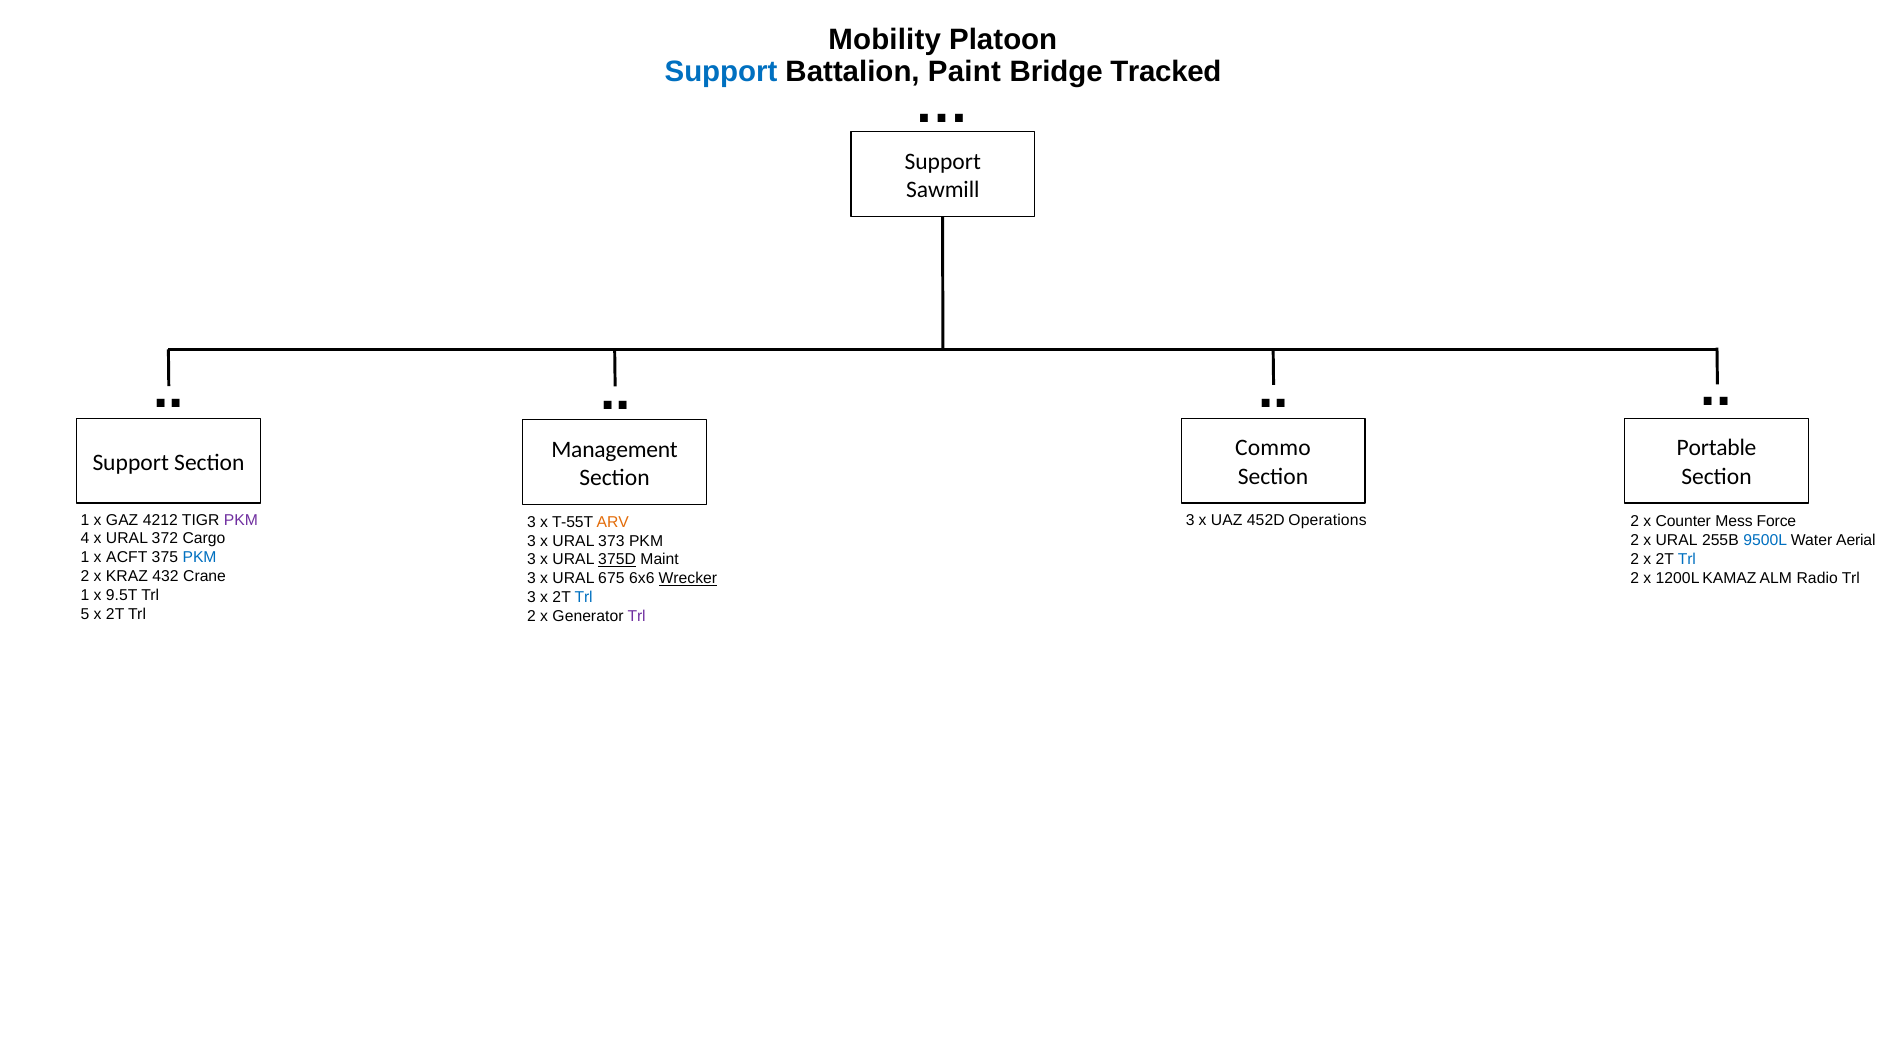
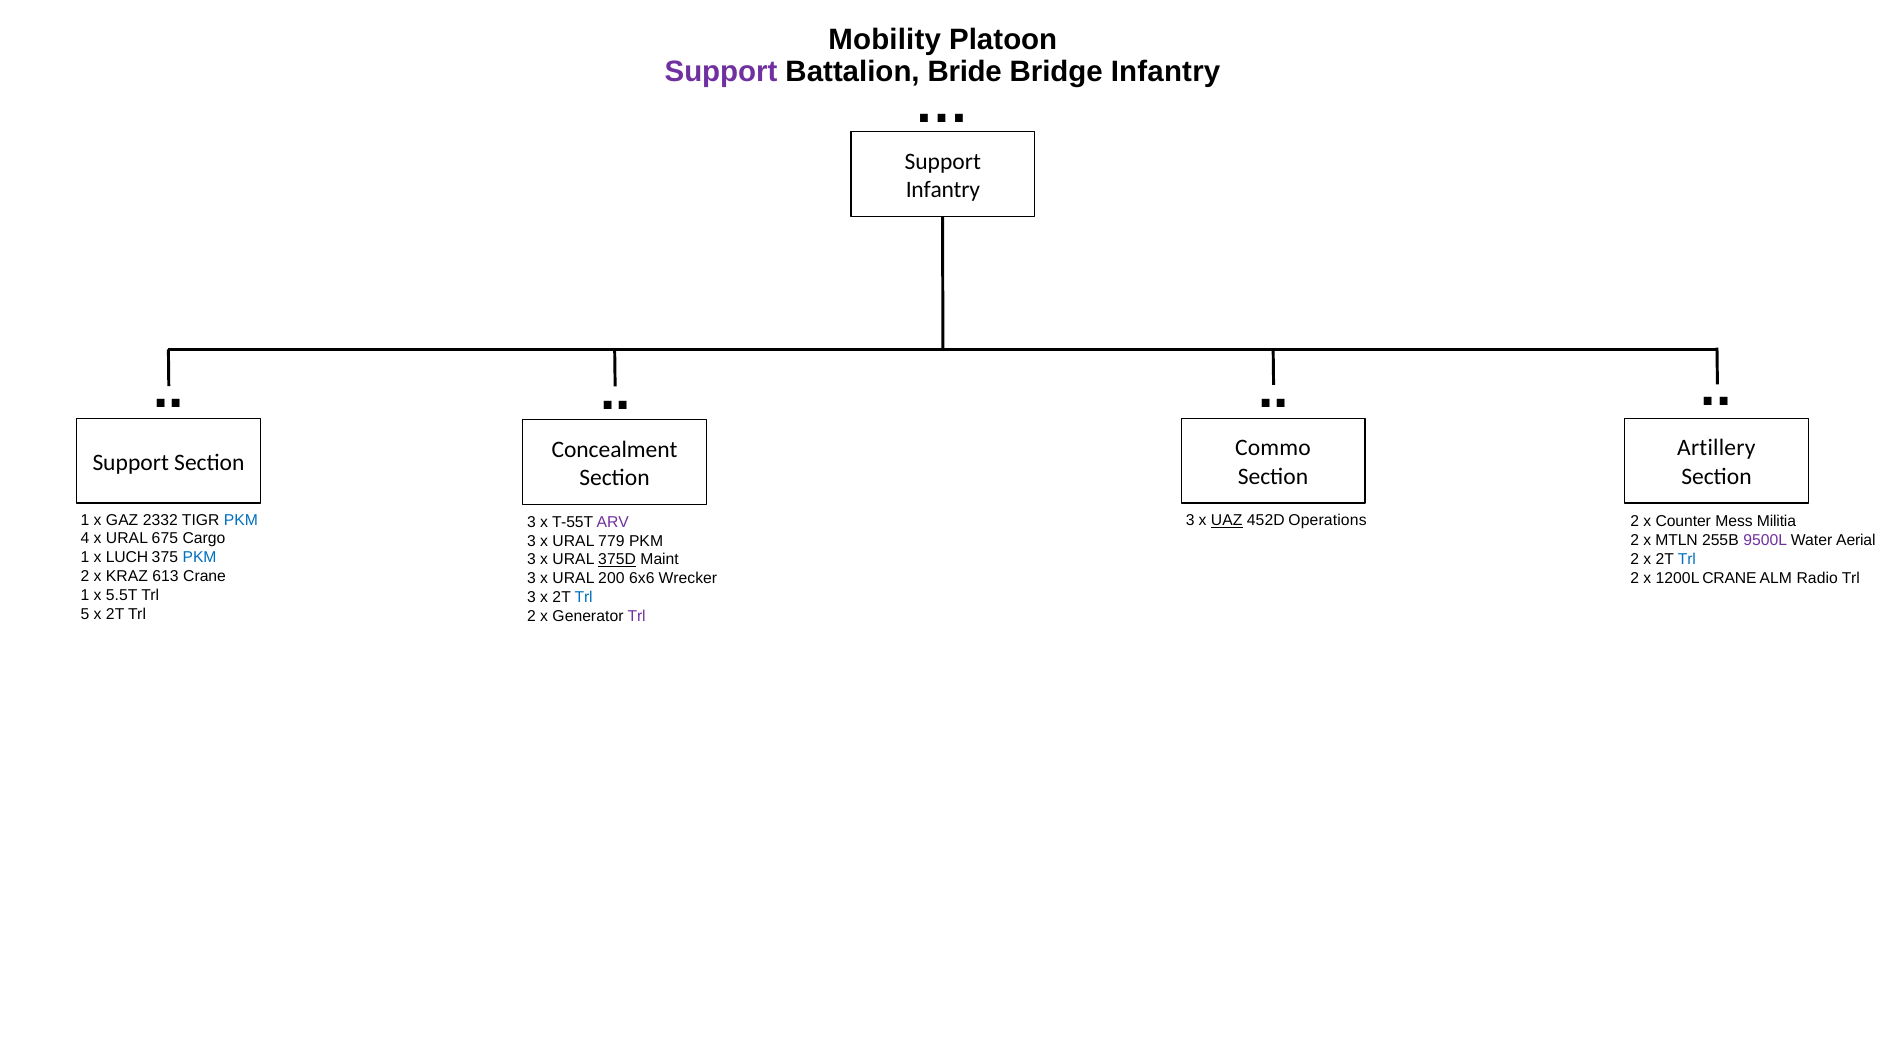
Support colour: blue -> purple (721, 71)
Paint: Paint -> Bride (965, 71)
Bridge Tracked: Tracked -> Infantry (1166, 71)
Sawmill: Sawmill -> Infantry (943, 190)
Portable: Portable -> Artillery (1716, 448)
Management: Management -> Concealment (614, 450)
4212: 4212 -> 2332 (160, 520)
PKM colour: purple -> blue (241, 520)
UAZ underline: none -> present (1227, 520)
Force: Force -> Militia (1776, 521)
ARV colour: orange -> purple (613, 522)
372: 372 -> 675 (165, 539)
2 x URAL: URAL -> MTLN (1677, 540)
9500L colour: blue -> purple (1765, 540)
373: 373 -> 779 (611, 541)
ACFT: ACFT -> LUCH (127, 558)
432: 432 -> 613 (166, 576)
1200L KAMAZ: KAMAZ -> CRANE (1729, 578)
675: 675 -> 200 (611, 579)
Wrecker underline: present -> none (688, 579)
9.5T: 9.5T -> 5.5T (122, 595)
